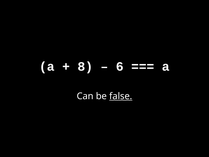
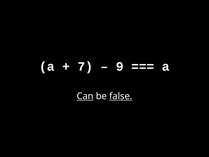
8: 8 -> 7 (85, 66)
6: 6 -> 9 (120, 66)
Can underline: none -> present (85, 96)
